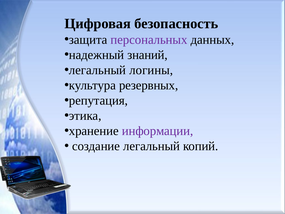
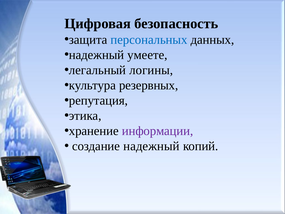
персональных colour: purple -> blue (149, 40)
знаний: знаний -> умеете (147, 55)
создание легальный: легальный -> надежный (151, 146)
